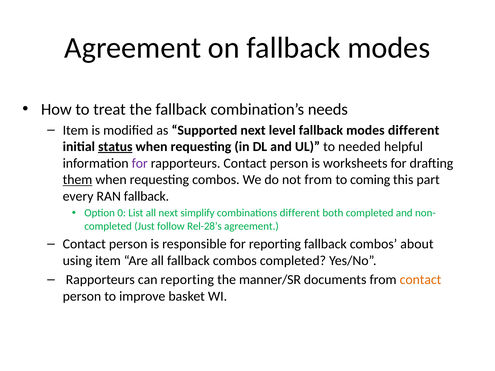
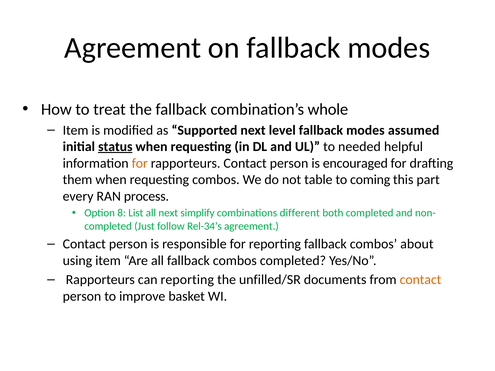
needs: needs -> whole (328, 109)
modes different: different -> assumed (414, 130)
for colour: purple -> orange (140, 163)
worksheets: worksheets -> encouraged (355, 163)
them underline: present -> none (78, 180)
not from: from -> table (318, 180)
RAN fallback: fallback -> process (146, 196)
0: 0 -> 8 (122, 213)
Rel-28’s: Rel-28’s -> Rel-34’s (204, 226)
manner/SR: manner/SR -> unfilled/SR (270, 280)
